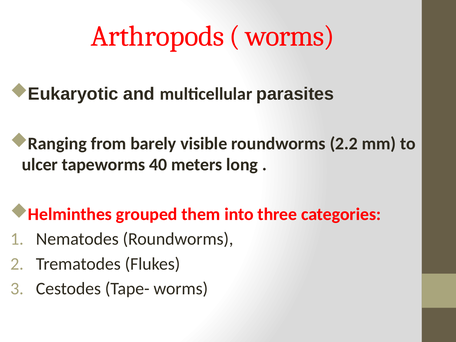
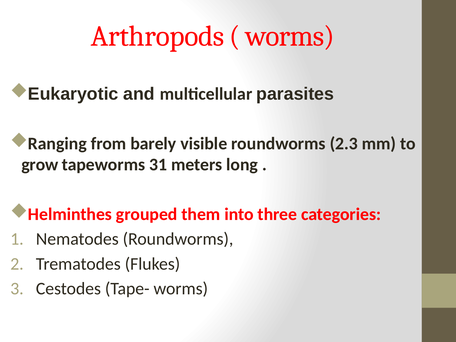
2.2: 2.2 -> 2.3 (344, 144)
ulcer: ulcer -> grow (40, 165)
40: 40 -> 31 (158, 165)
